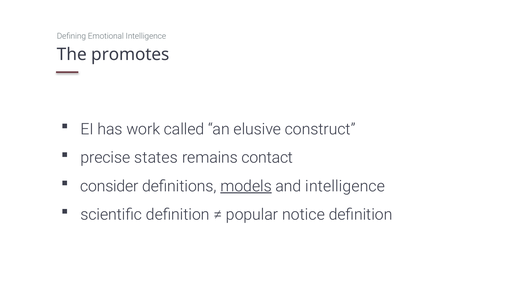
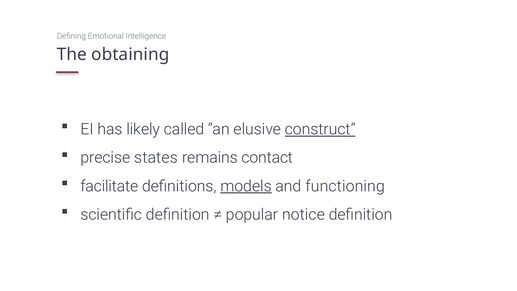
promotes: promotes -> obtaining (130, 55)
work: work -> likely (143, 129)
construct underline: none -> present (320, 129)
consider: consider -> facilitate (109, 186)
and intelligence: intelligence -> functioning (345, 186)
